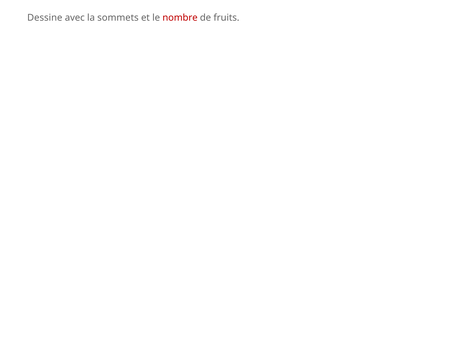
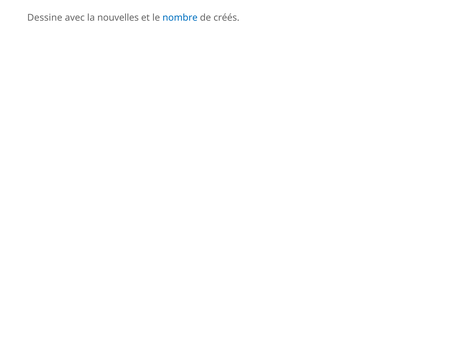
sommets: sommets -> nouvelles (118, 18)
nombre colour: red -> blue (180, 18)
fruits: fruits -> créés (226, 18)
